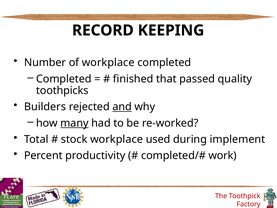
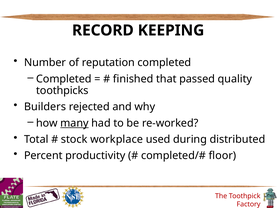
of workplace: workplace -> reputation (108, 63)
and underline: present -> none (122, 107)
implement: implement -> distributed (237, 139)
work: work -> floor (222, 155)
